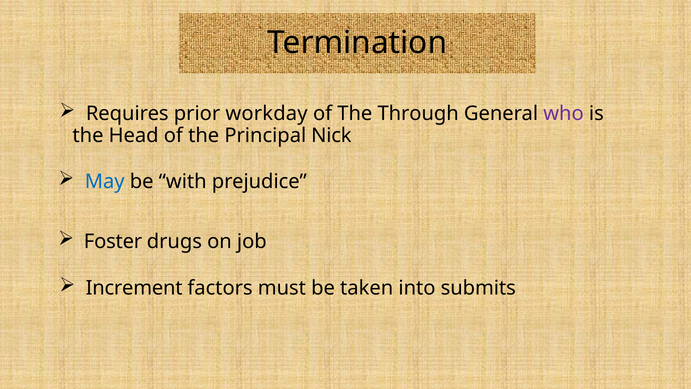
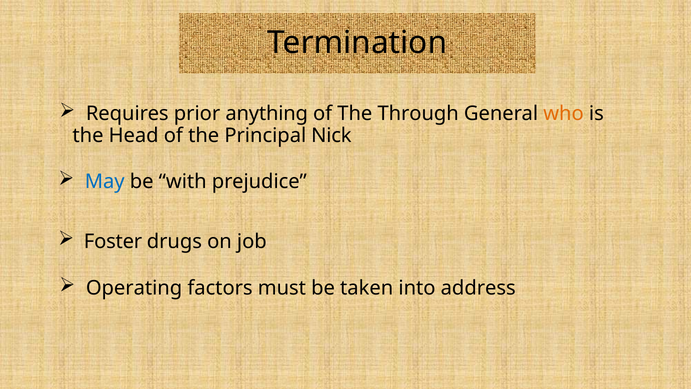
workday: workday -> anything (267, 114)
who colour: purple -> orange (564, 114)
Increment: Increment -> Operating (134, 288)
submits: submits -> address (478, 288)
